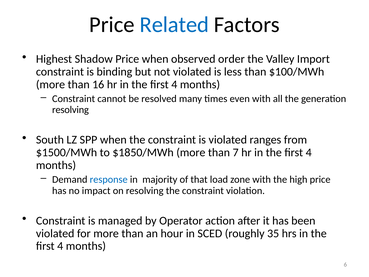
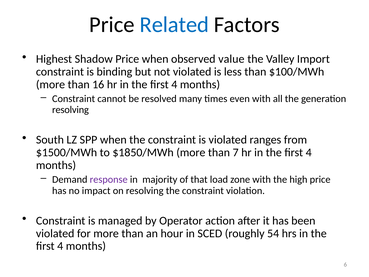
order: order -> value (231, 59)
response colour: blue -> purple (109, 179)
35: 35 -> 54 (273, 233)
